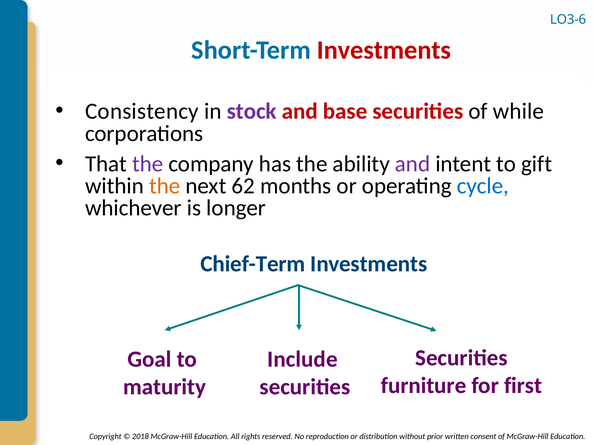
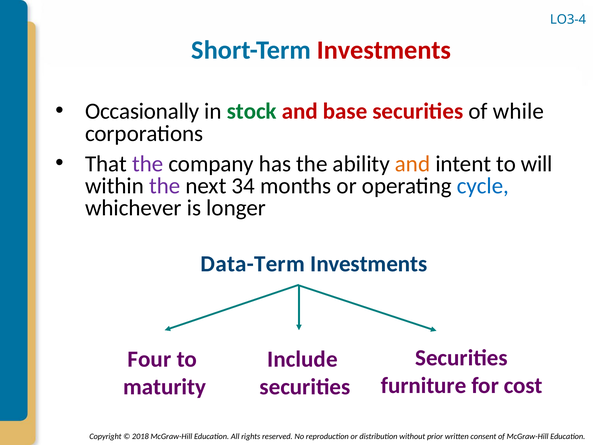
LO3-6: LO3-6 -> LO3-4 (568, 19)
Consistency: Consistency -> Occasionally (142, 111)
stock colour: purple -> green (252, 111)
and colour: purple -> orange (413, 164)
gift: gift -> will (537, 164)
the colour: orange -> purple (165, 186)
62: 62 -> 34 (243, 186)
Chief-Term: Chief-Term -> Data-Term (253, 264)
Goal: Goal -> Four (149, 359)
first: first -> cost (523, 385)
